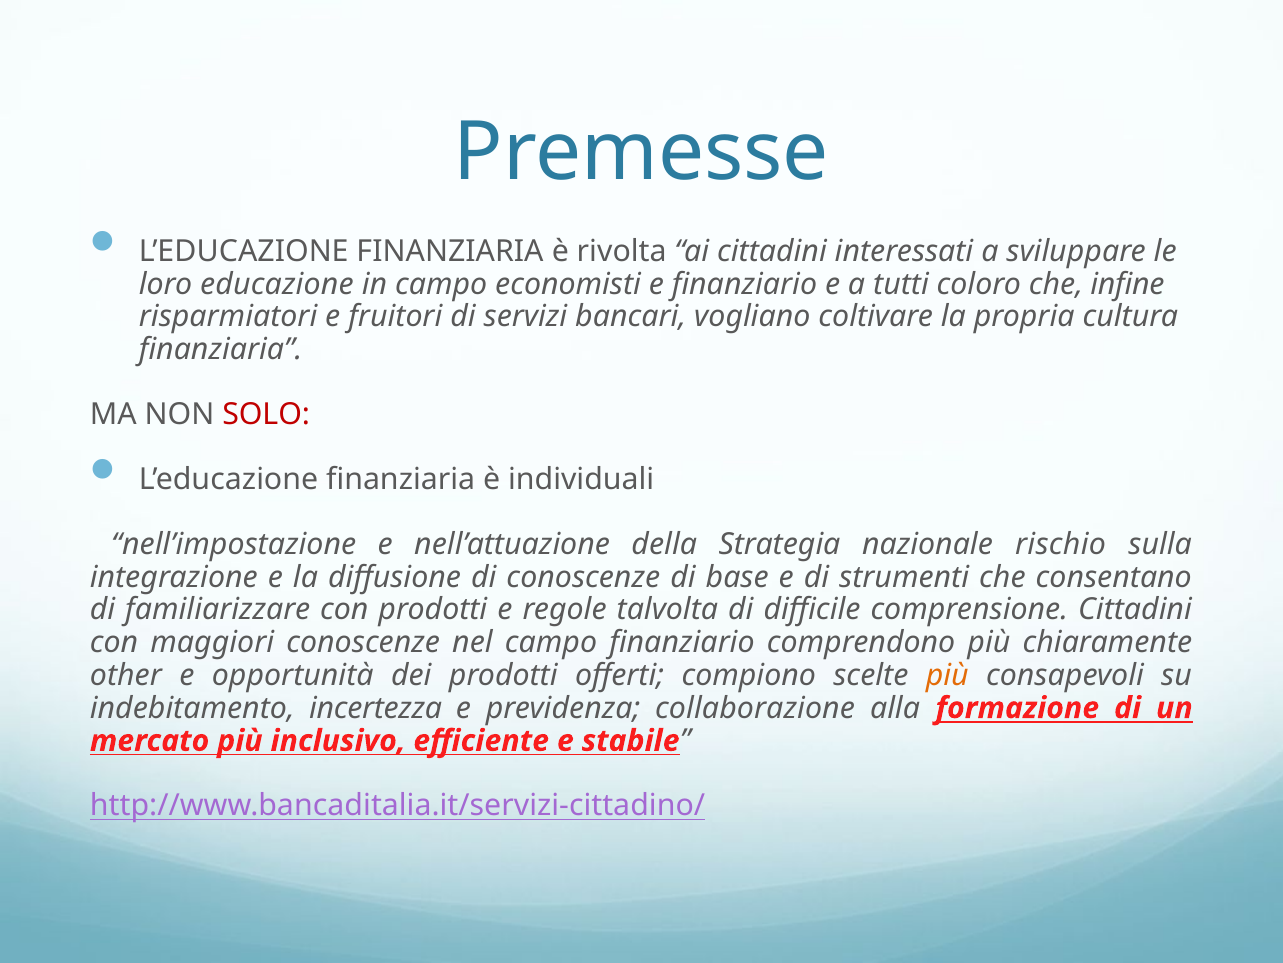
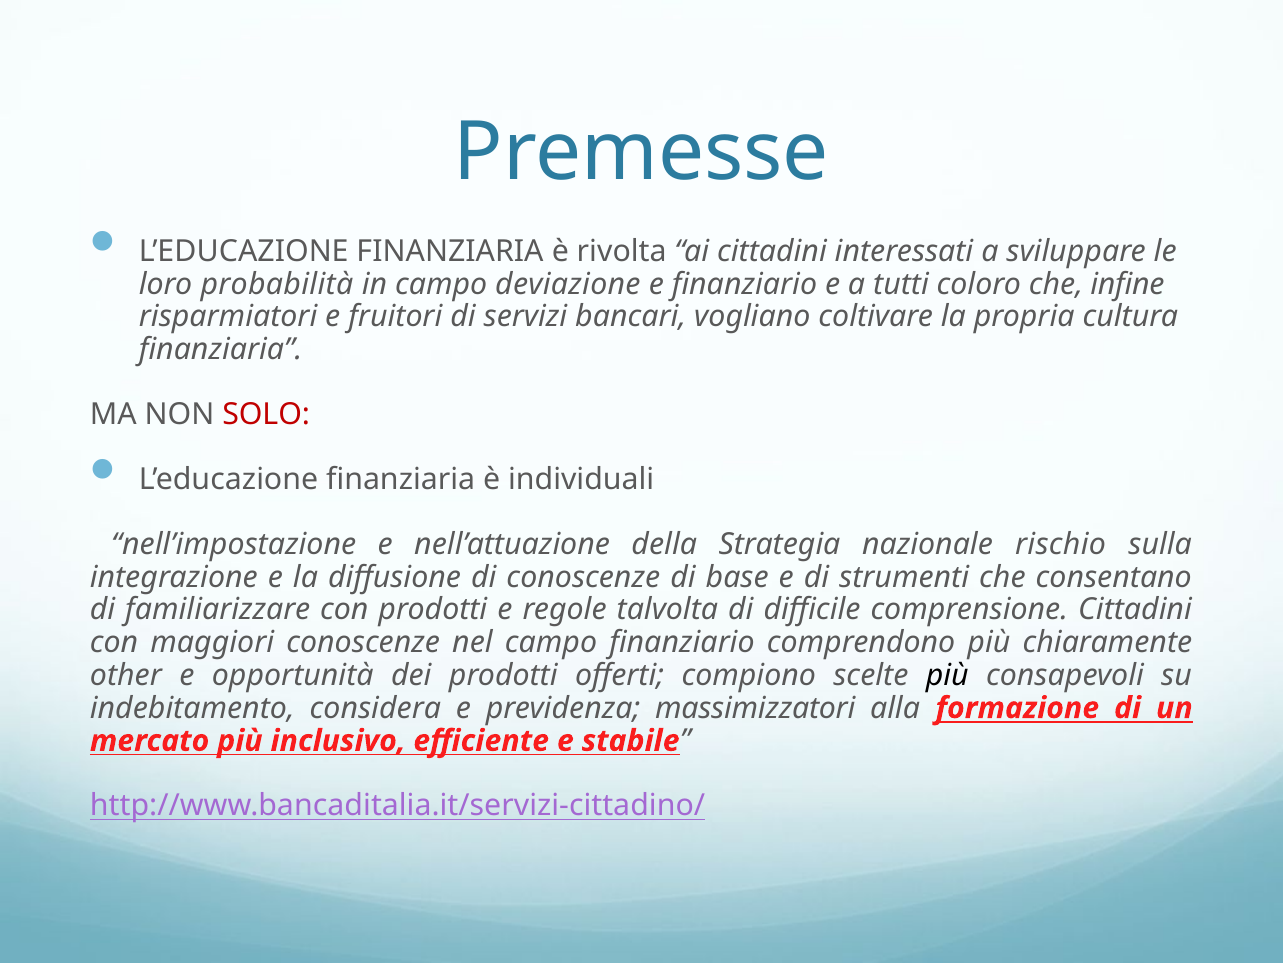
educazione: educazione -> probabilità (277, 284)
economisti: economisti -> deviazione (568, 284)
più colour: orange -> black (947, 675)
incertezza: incertezza -> considera (375, 708)
collaborazione: collaborazione -> massimizzatori (755, 708)
